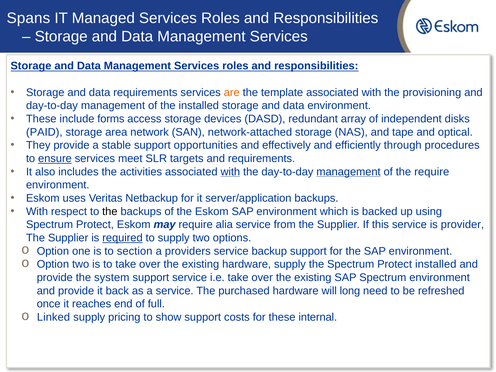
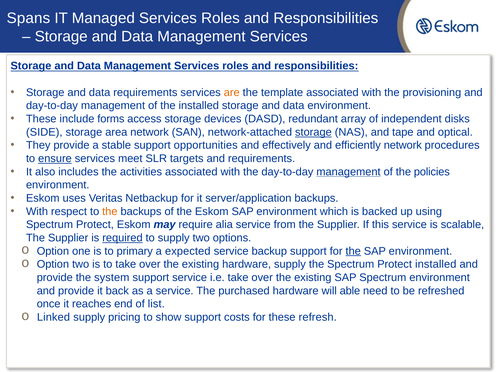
PAID: PAID -> SIDE (44, 132)
storage underline: none -> present (313, 132)
efficiently through: through -> network (403, 145)
with underline: present -> none (230, 172)
the require: require -> policies (432, 172)
the colour: black -> orange (110, 211)
provider: provider -> scalable (462, 225)
section: section -> primary (135, 251)
providers: providers -> expected (188, 251)
the underline: none -> present (353, 251)
long: long -> able (350, 291)
full: full -> list (156, 304)
internal: internal -> refresh (318, 317)
